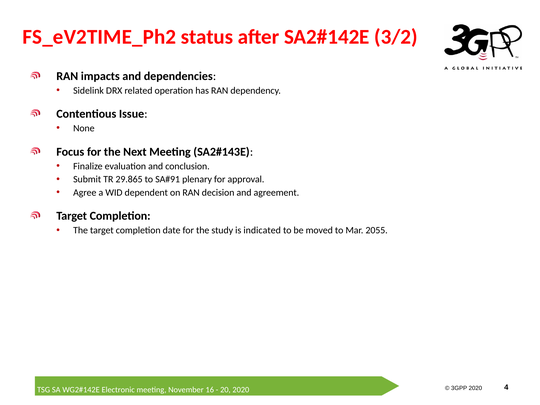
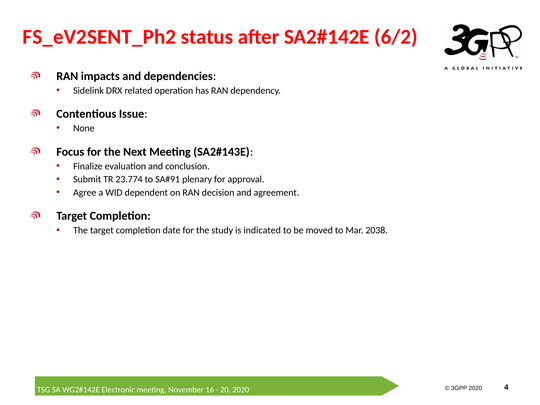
FS_eV2TIME_Ph2: FS_eV2TIME_Ph2 -> FS_eV2SENT_Ph2 (99, 37)
3/2: 3/2 -> 6/2 (396, 37)
29.865: 29.865 -> 23.774 (129, 179)
2055: 2055 -> 2038 (377, 230)
